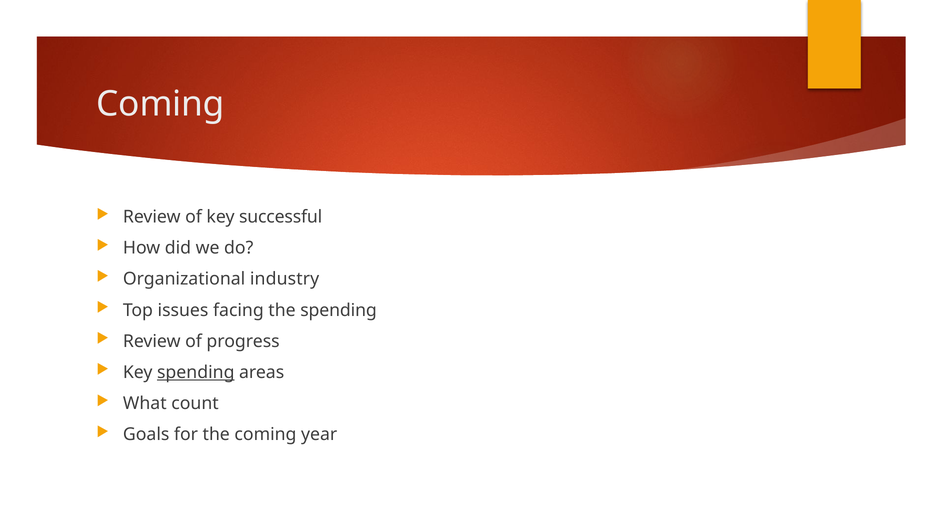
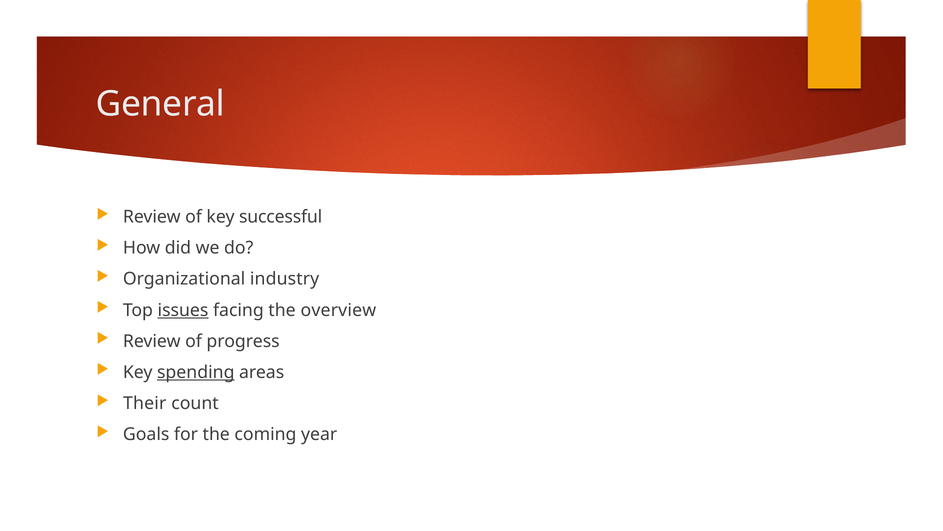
Coming: Coming -> General (160, 104)
issues underline: none -> present (183, 310)
the spending: spending -> overview (338, 310)
What: What -> Their (145, 403)
